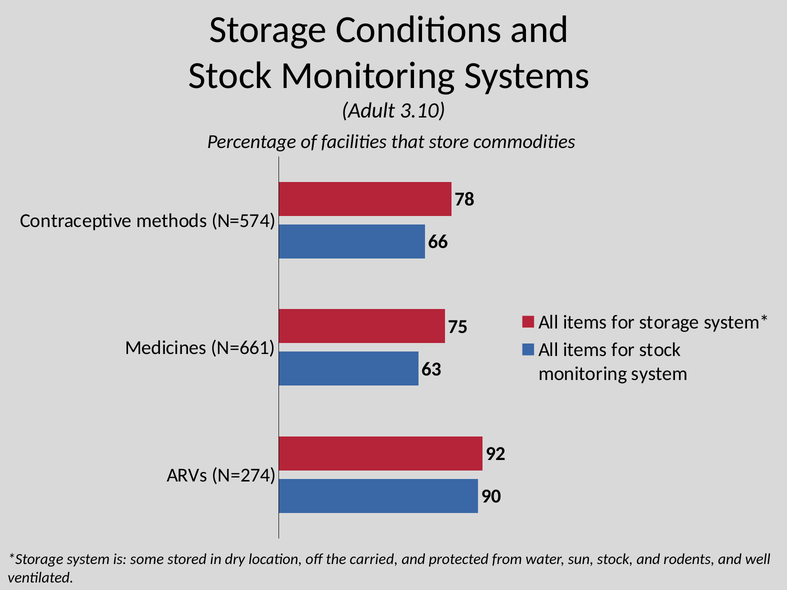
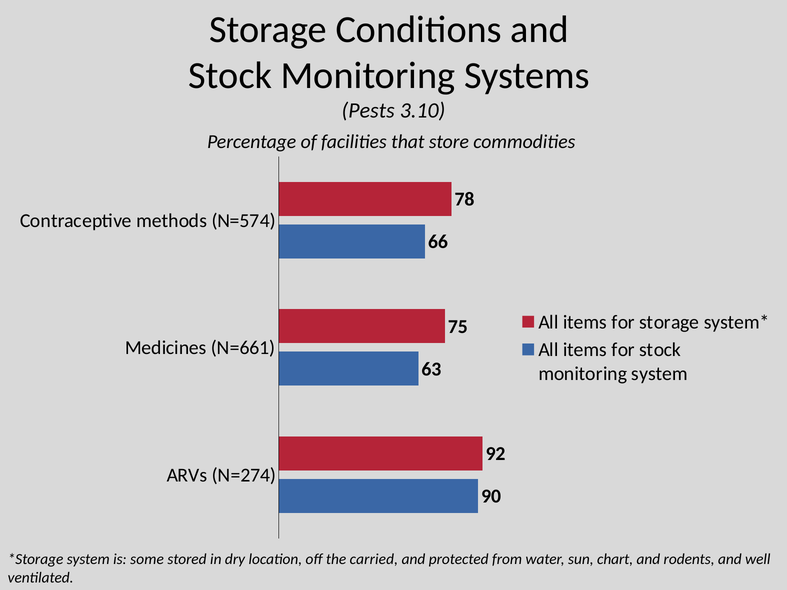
Adult: Adult -> Pests (368, 110)
sun stock: stock -> chart (615, 559)
